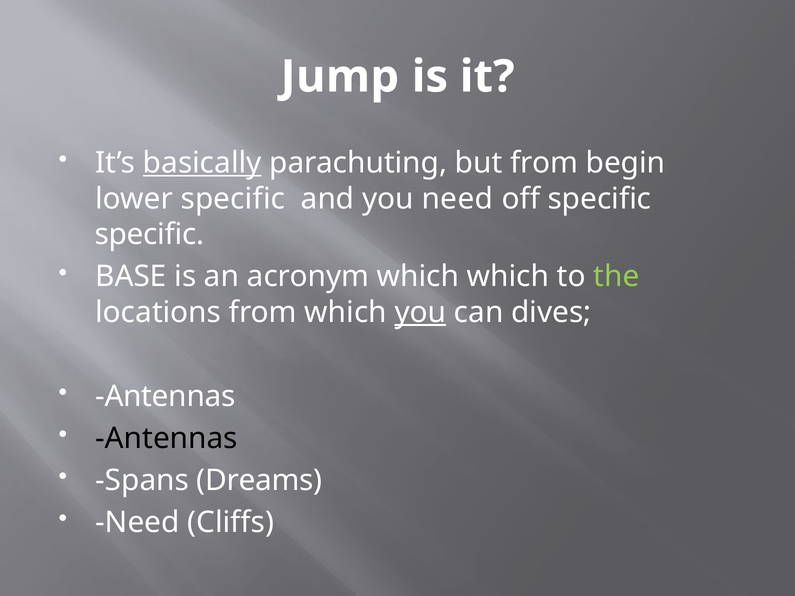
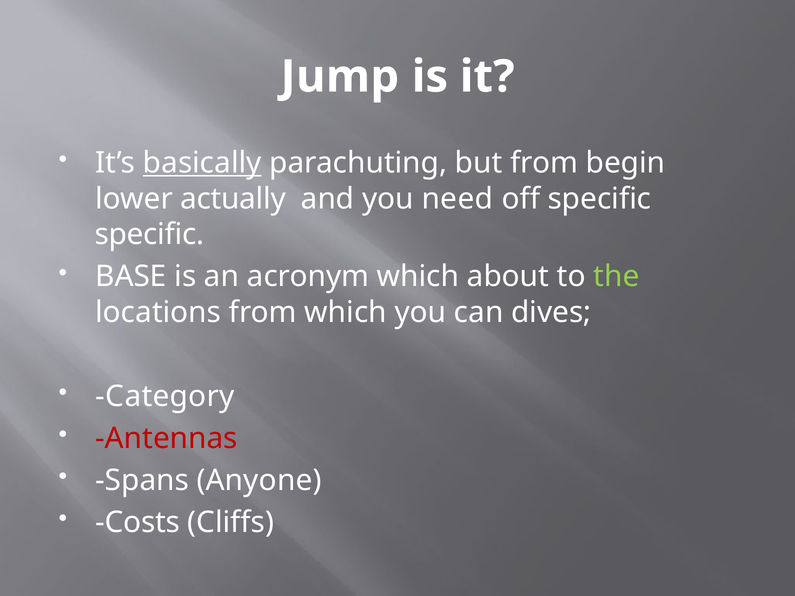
lower specific: specific -> actually (233, 199)
which which: which -> about (508, 277)
you underline: present -> none (420, 312)
Antennas: Antennas -> Category (165, 396)
Antennas colour: black -> red (167, 438)
Dreams: Dreams -> Anyone (259, 480)
Need: Need -> Costs (138, 522)
